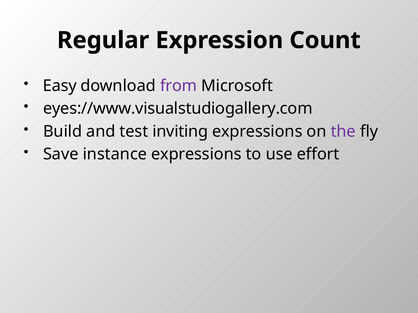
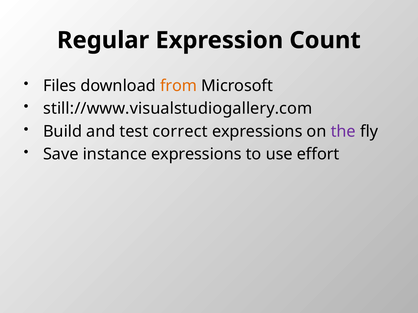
Easy: Easy -> Files (60, 86)
from colour: purple -> orange (179, 86)
eyes://www.visualstudiogallery.com: eyes://www.visualstudiogallery.com -> still://www.visualstudiogallery.com (178, 109)
inviting: inviting -> correct (180, 132)
